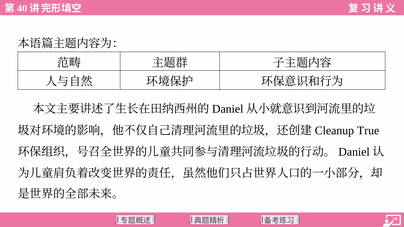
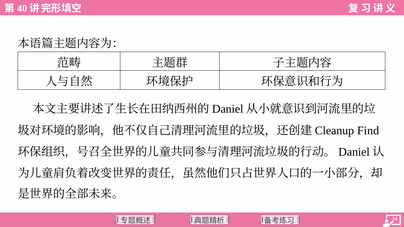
True: True -> Find (368, 131)
